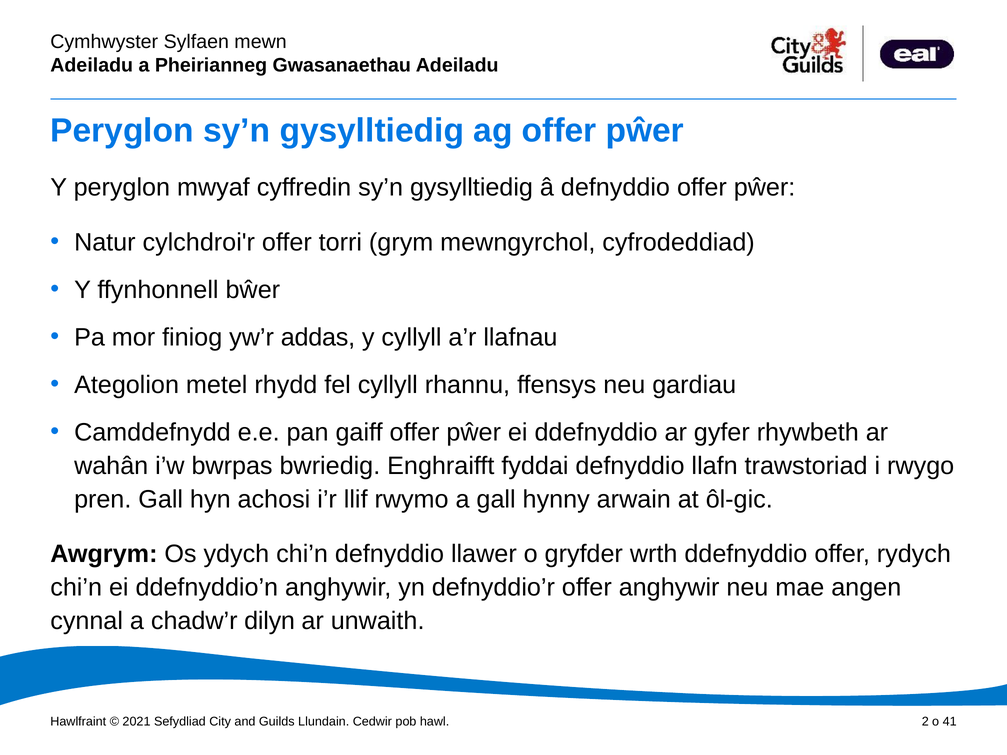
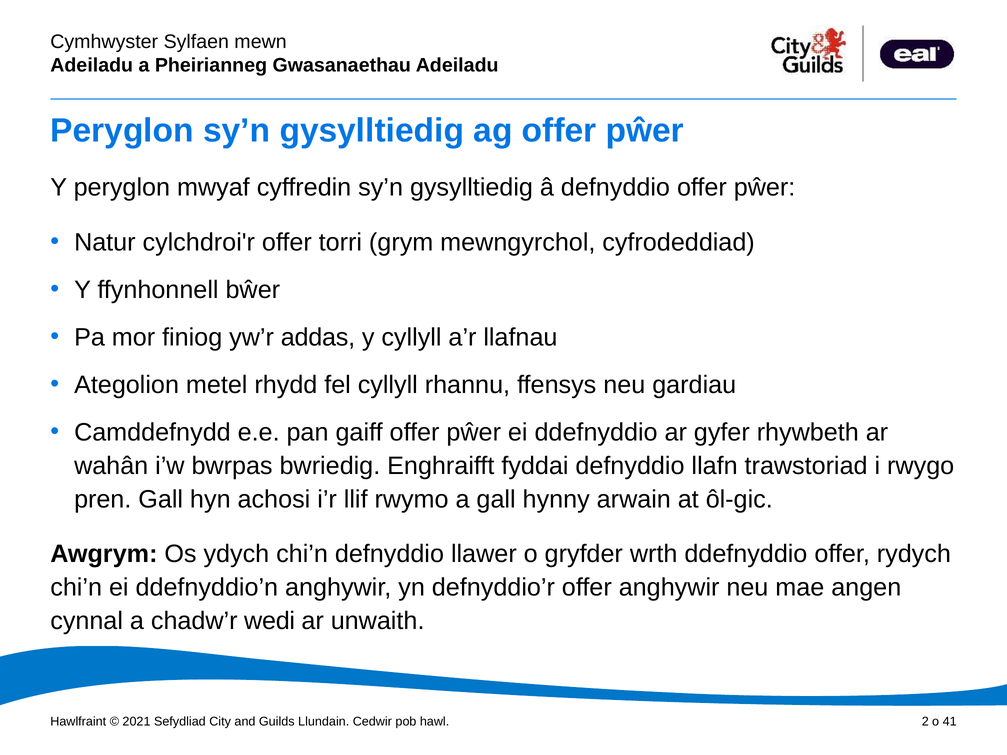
dilyn: dilyn -> wedi (270, 621)
